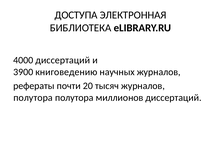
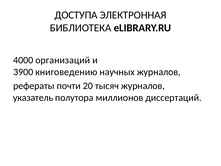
4000 диссертаций: диссертаций -> организаций (63, 60)
полутора: полутора -> указатель (33, 97)
